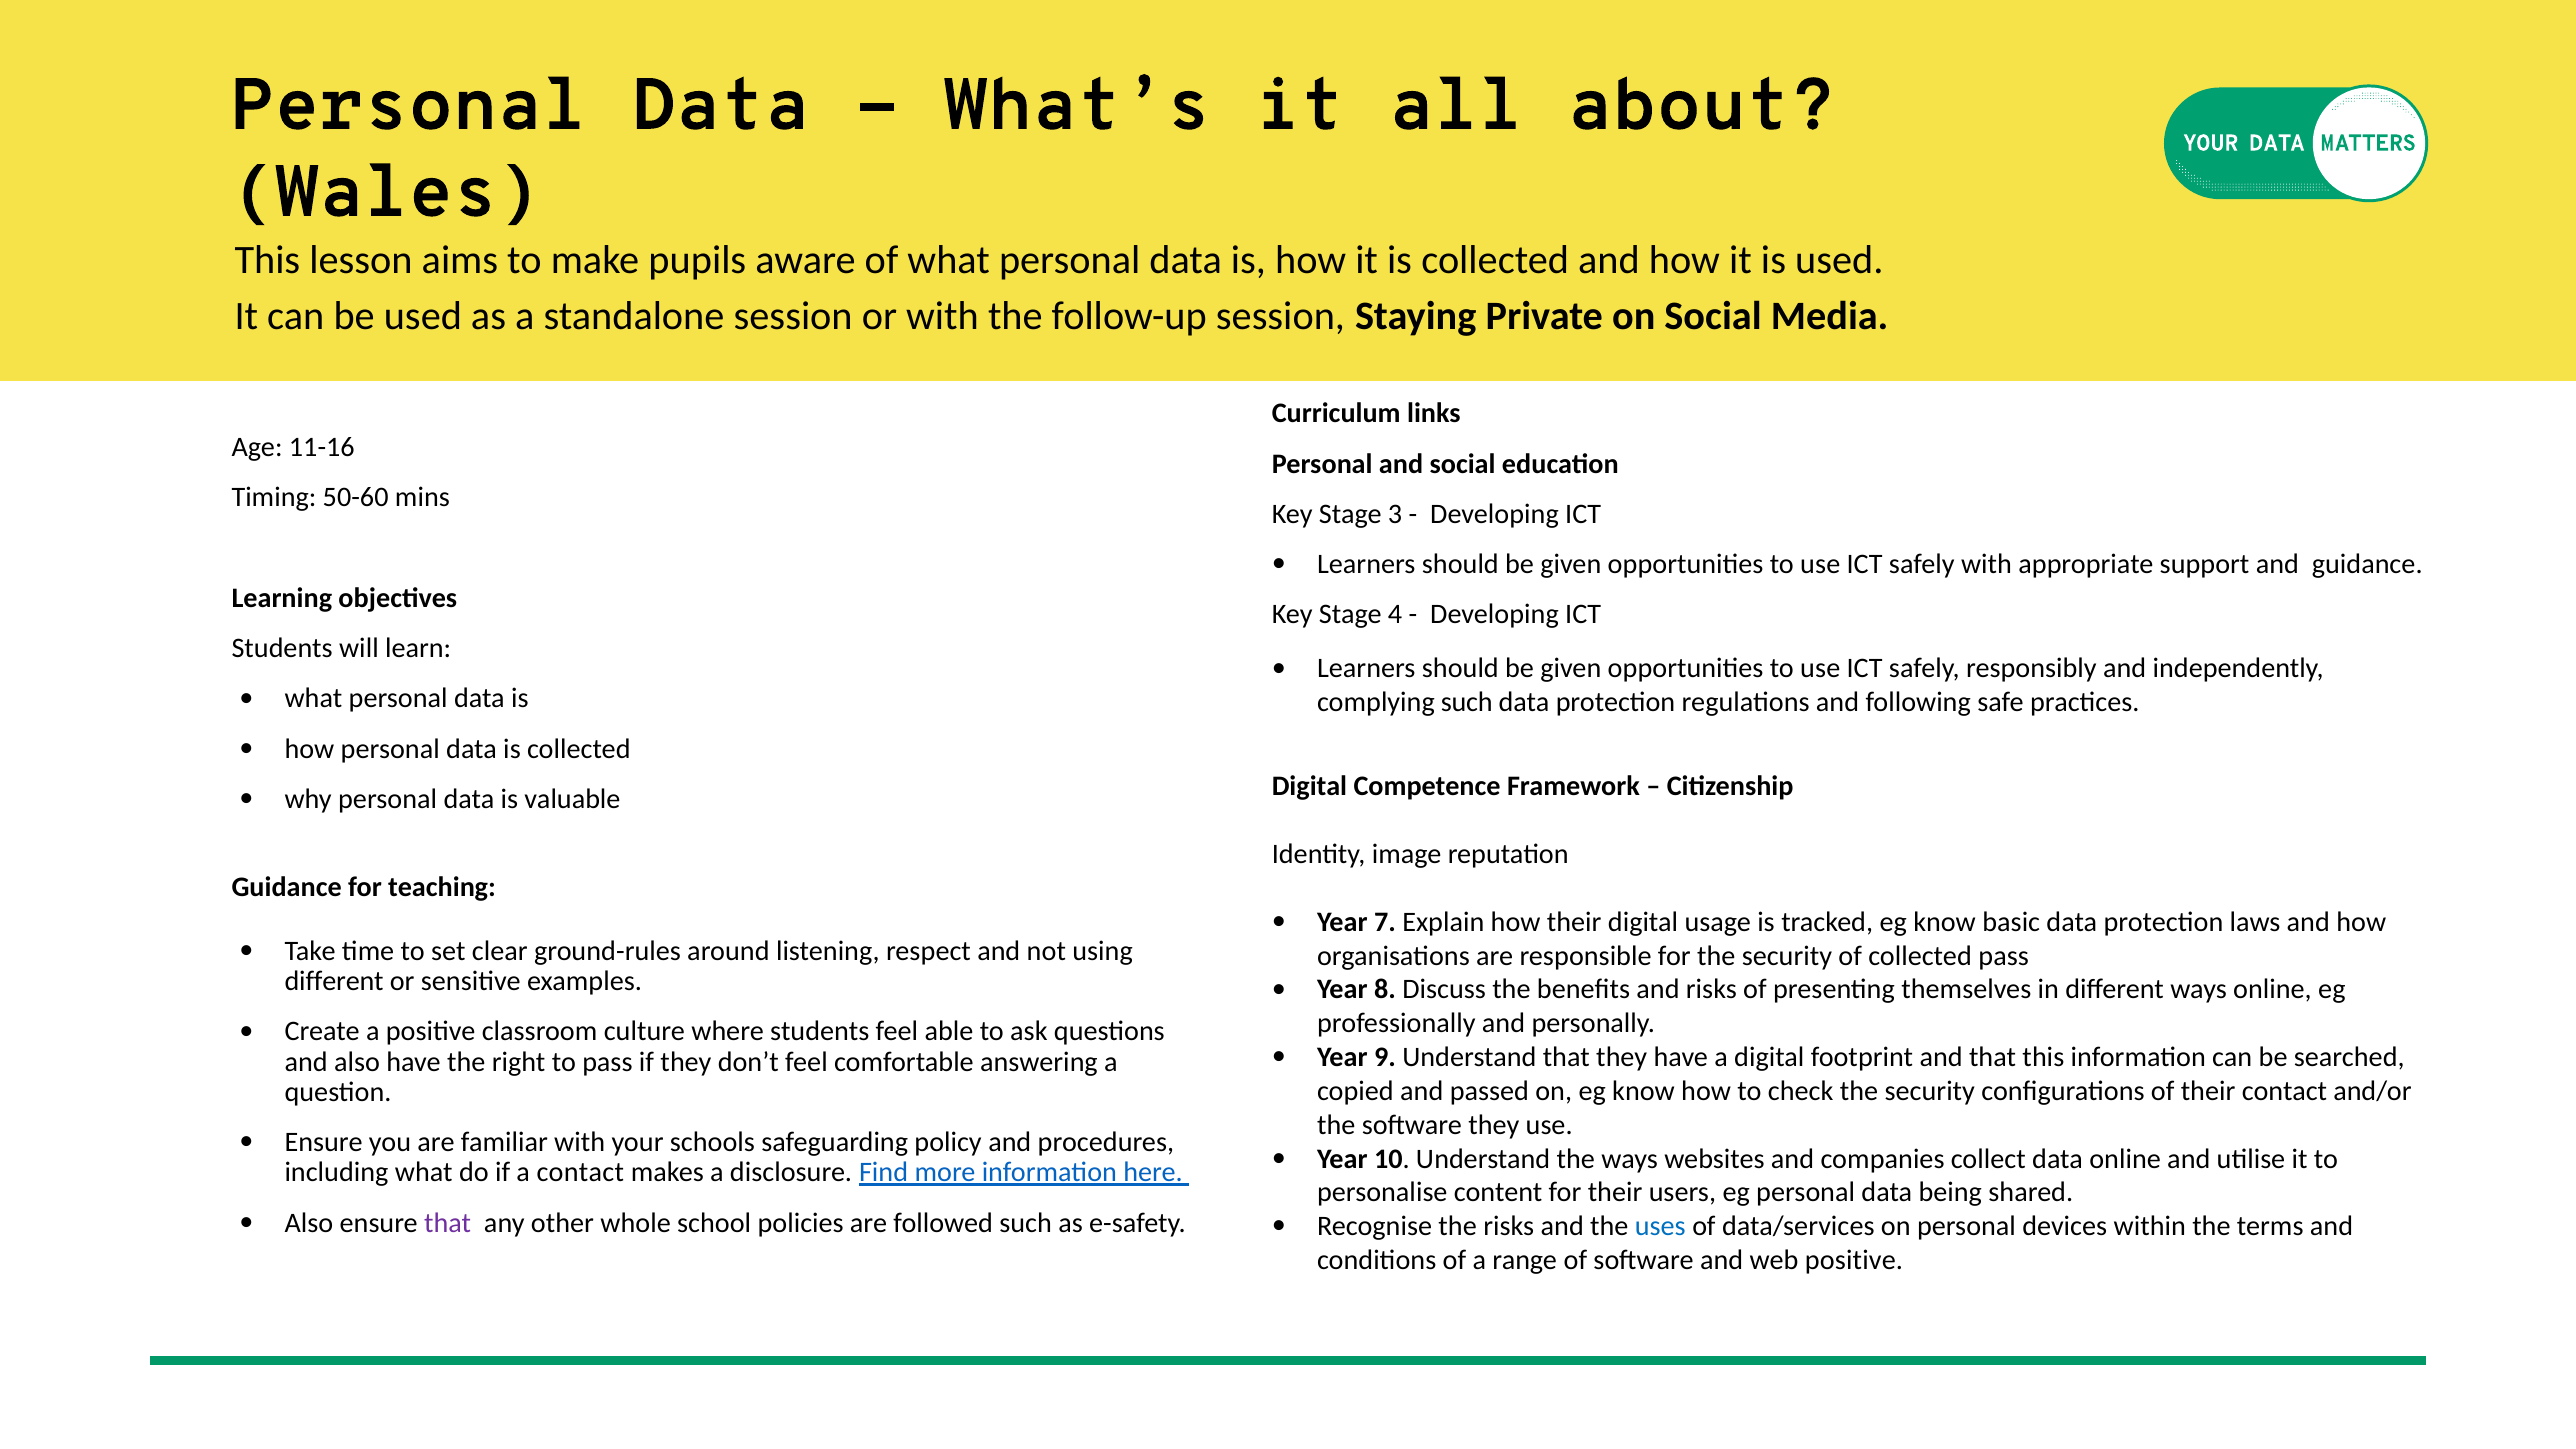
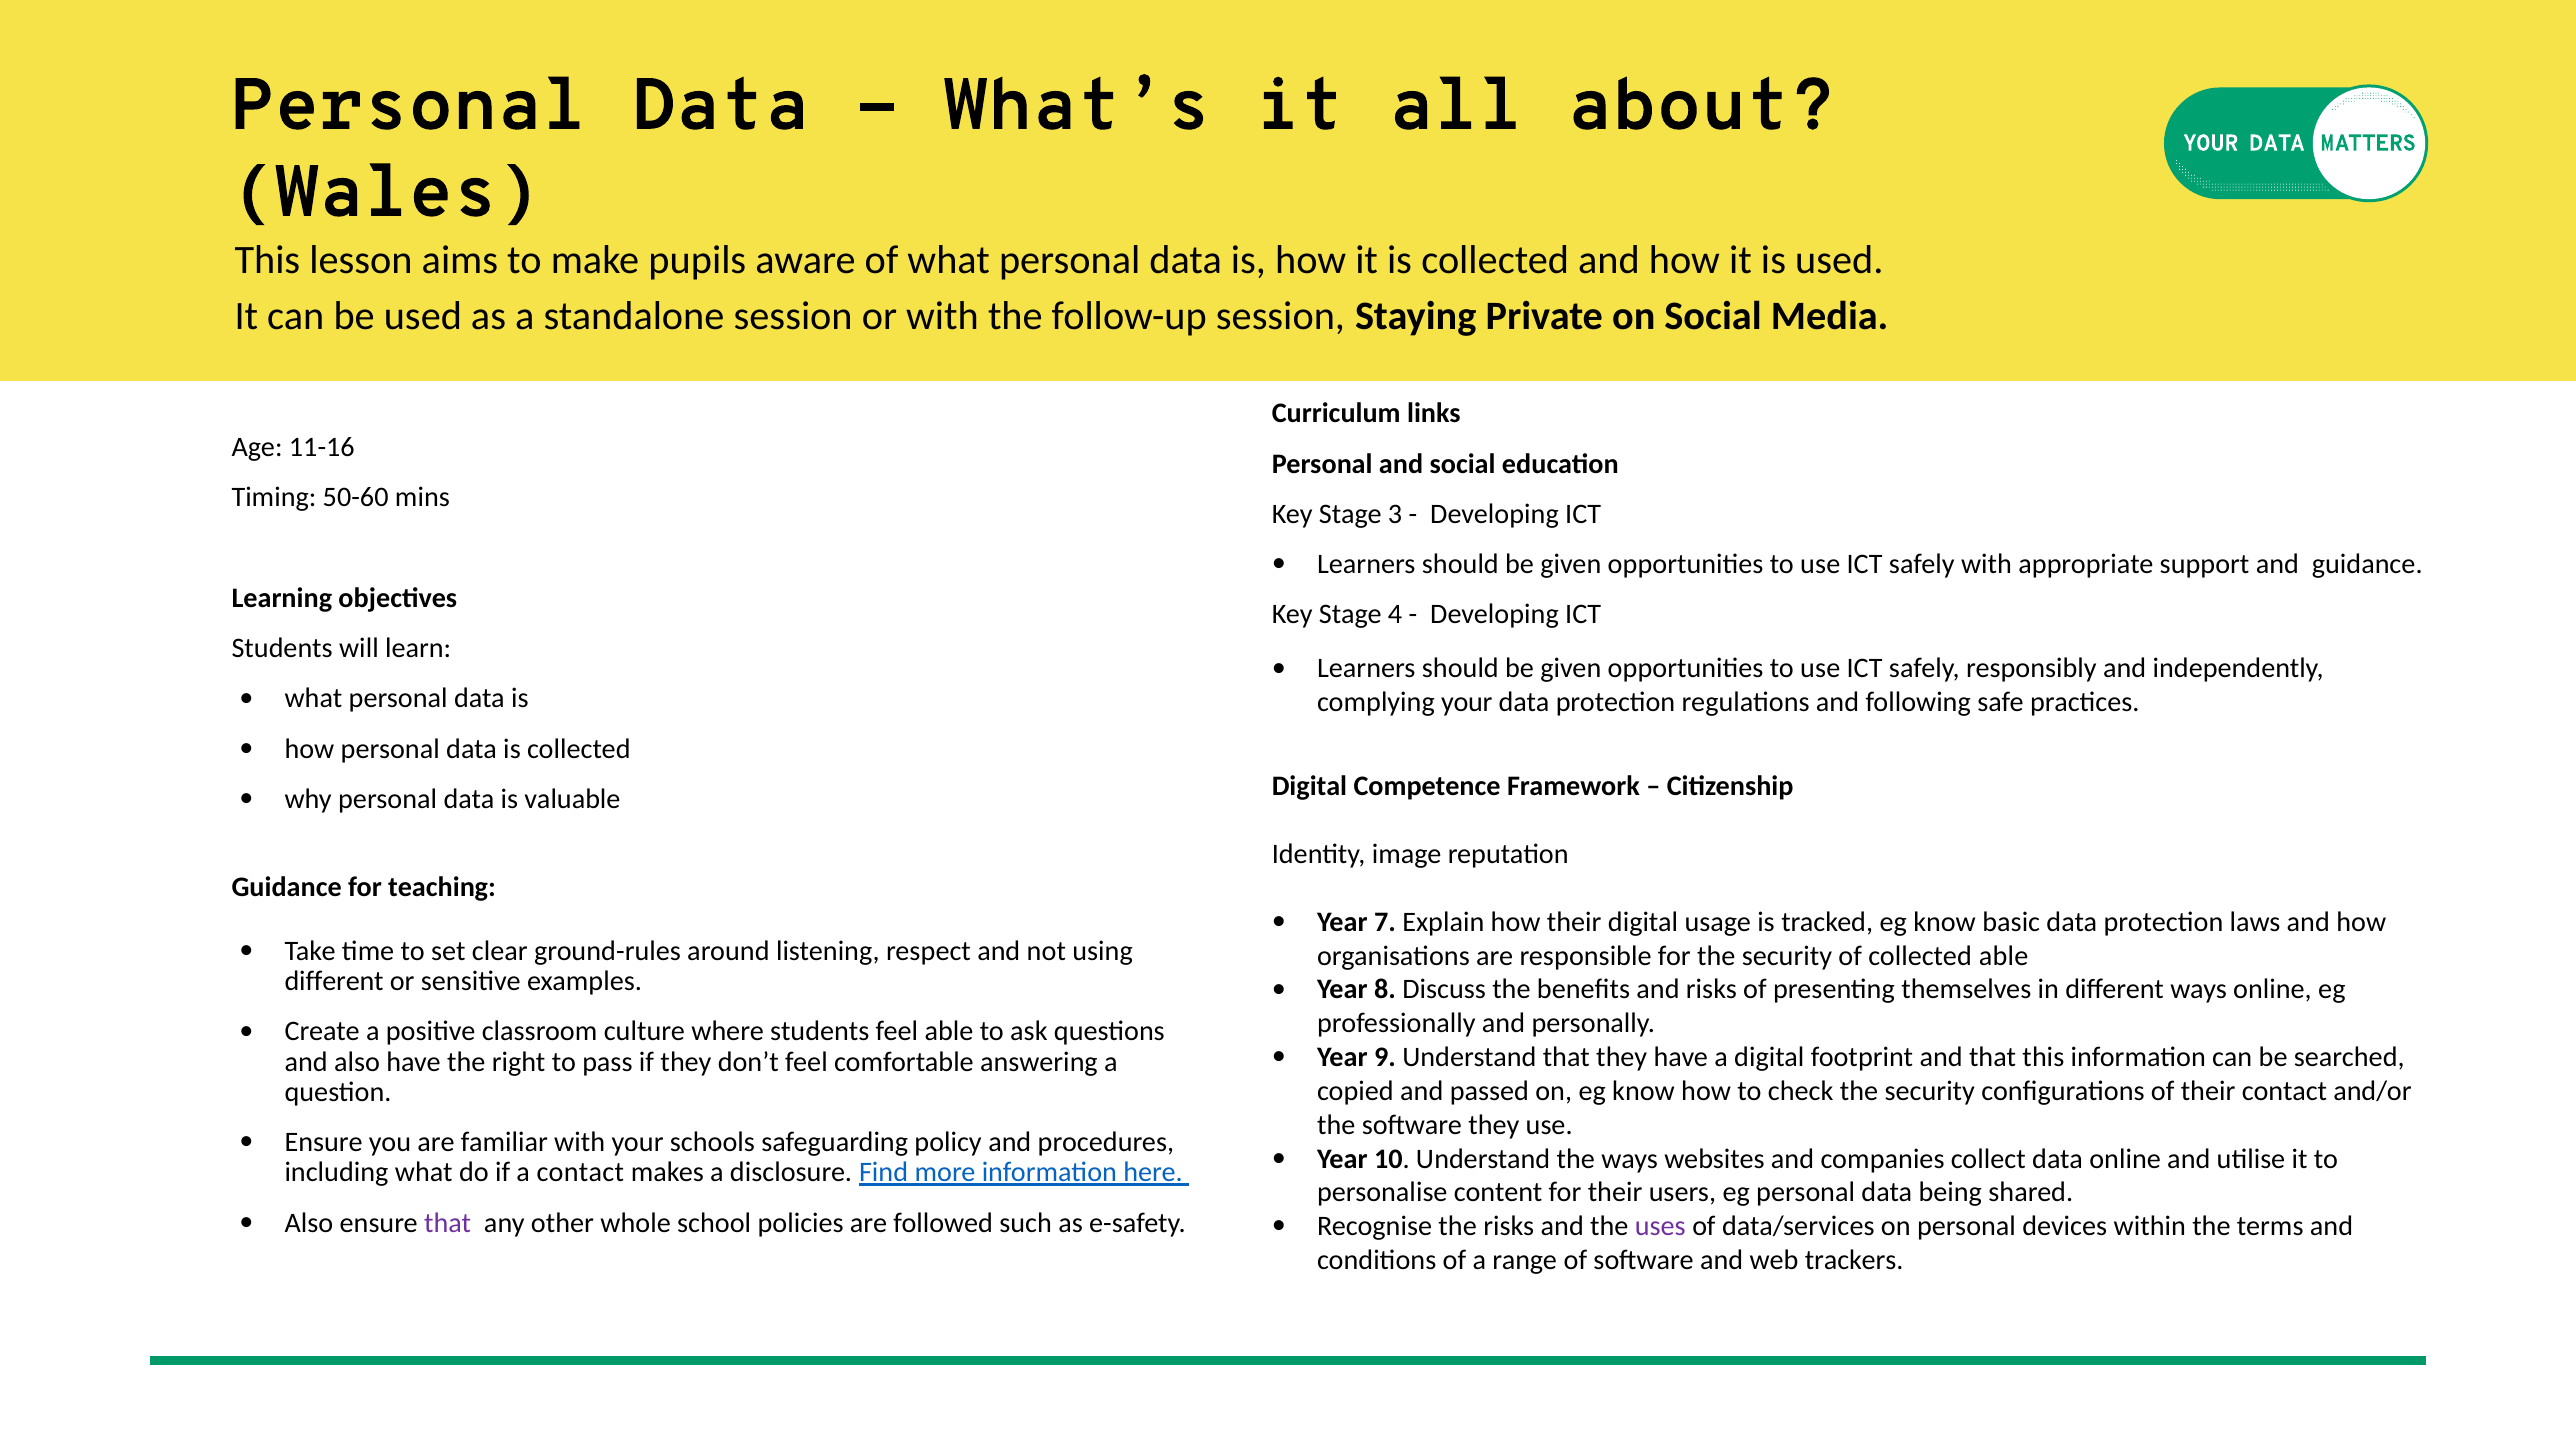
complying such: such -> your (1467, 702)
collected pass: pass -> able (2004, 956)
uses colour: blue -> purple (1660, 1226)
web positive: positive -> trackers (1854, 1260)
